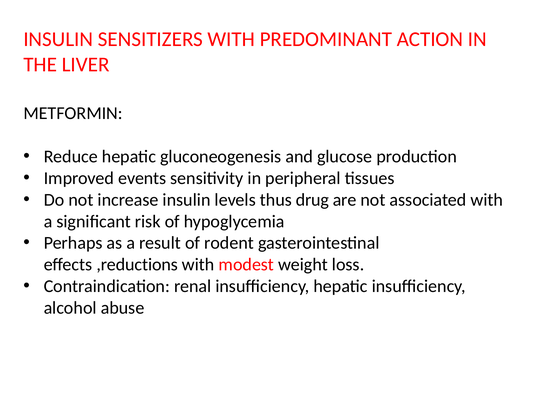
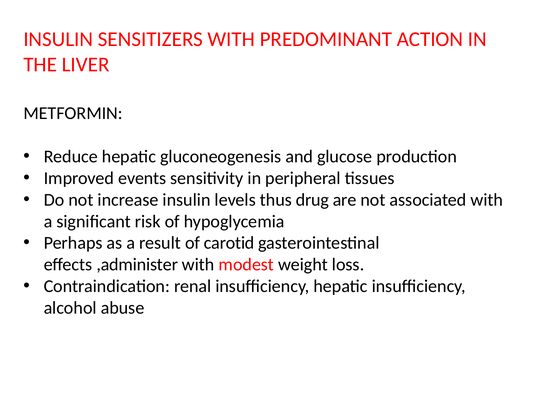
rodent: rodent -> carotid (229, 243)
,reductions: ,reductions -> ,administer (137, 265)
